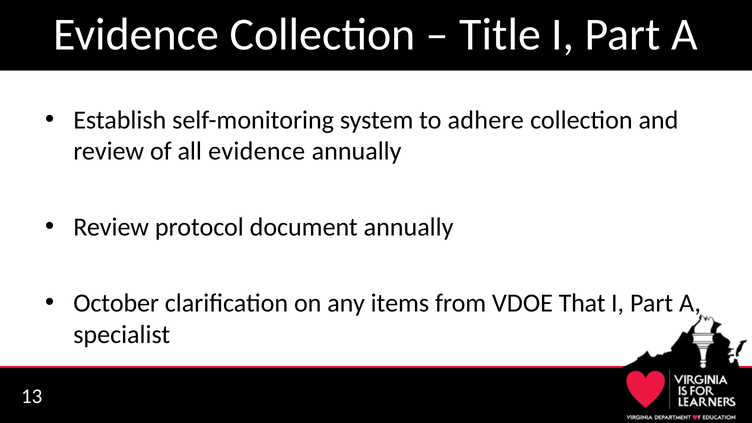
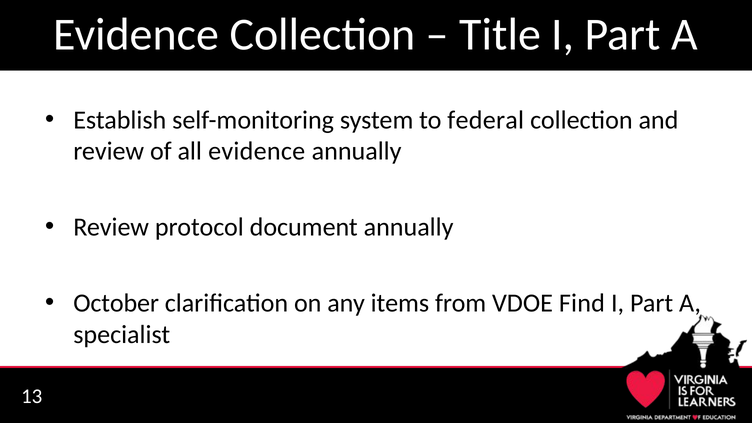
adhere: adhere -> federal (486, 120)
That: That -> Find (582, 303)
